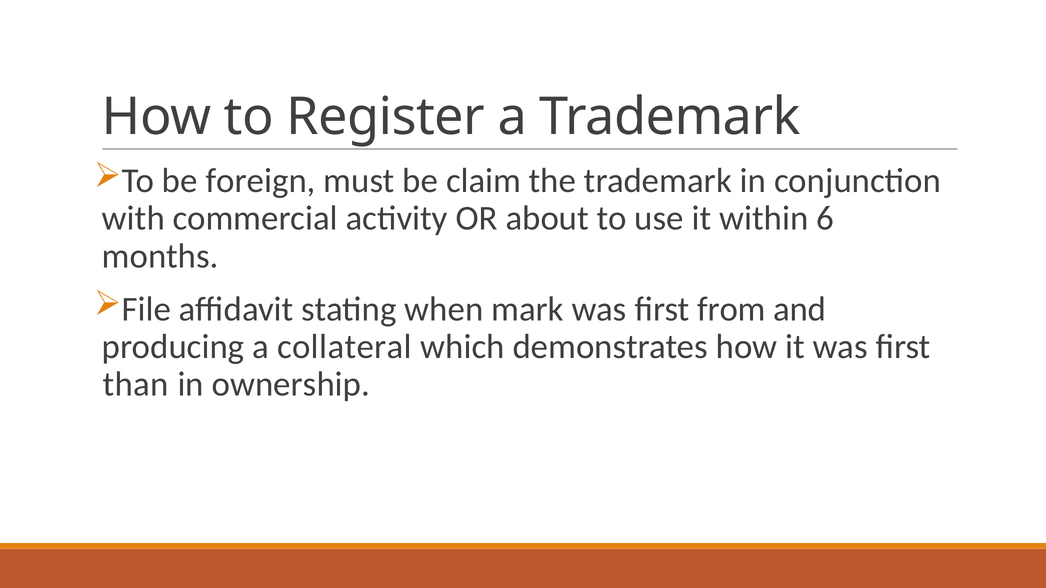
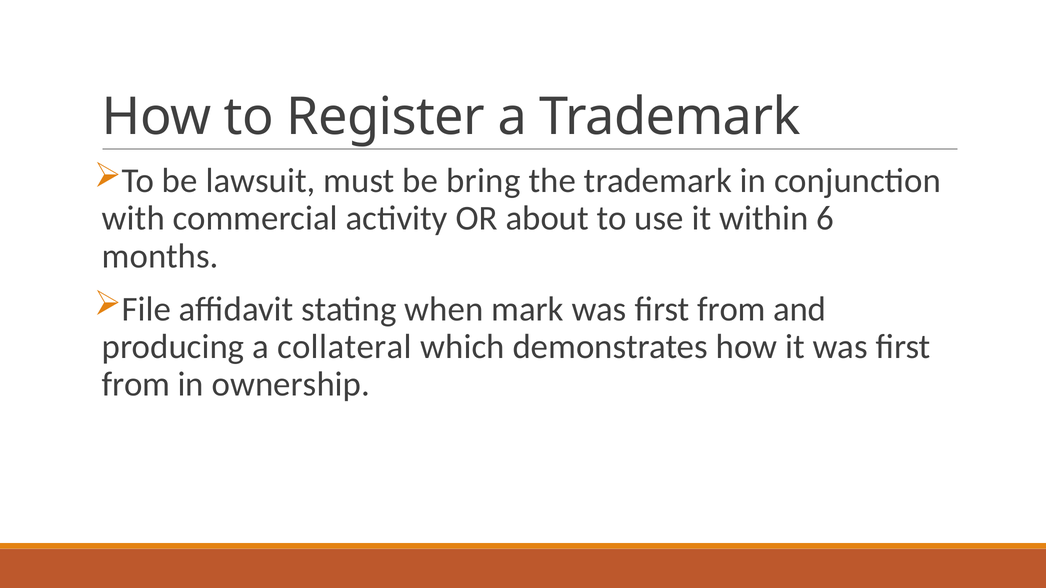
foreign: foreign -> lawsuit (261, 181)
claim: claim -> bring (483, 181)
than: than -> from (136, 385)
